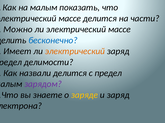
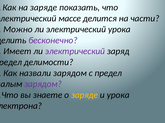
на малым: малым -> заряде (44, 8)
ли электрический массе: массе -> урока (119, 30)
бесконечно colour: blue -> purple (53, 41)
электрический colour: orange -> purple (75, 52)
назвали делится: делится -> зарядом (70, 74)
и заряд: заряд -> урока (118, 96)
